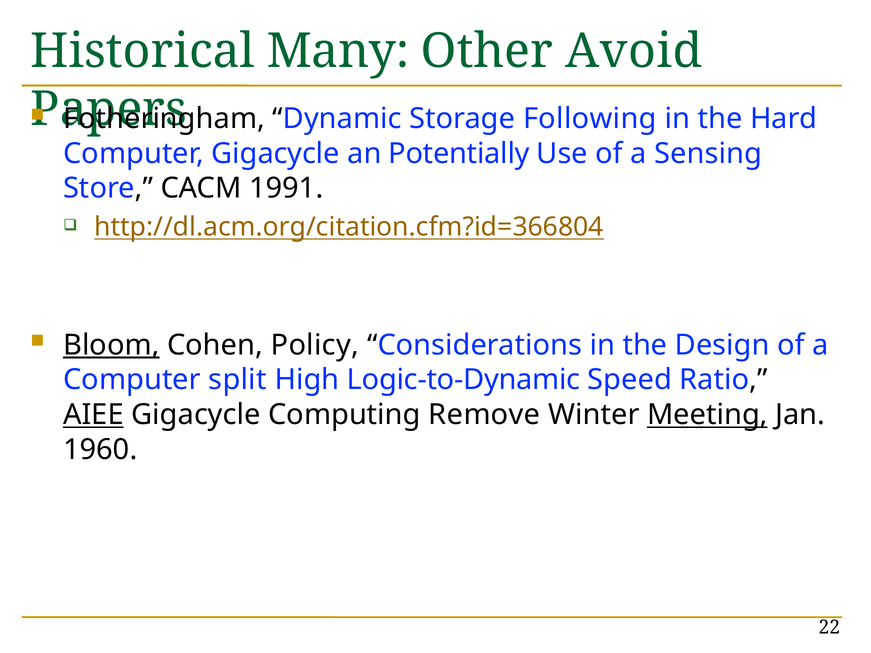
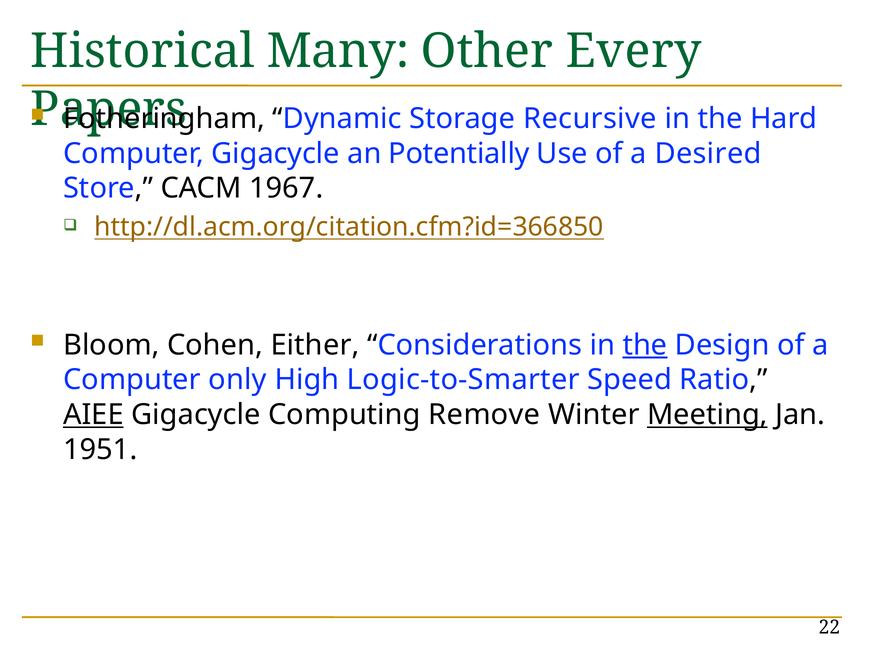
Avoid: Avoid -> Every (634, 51)
Following: Following -> Recursive (590, 119)
Sensing: Sensing -> Desired (708, 154)
1991: 1991 -> 1967 (286, 188)
http://dl.acm.org/citation.cfm?id=366804: http://dl.acm.org/citation.cfm?id=366804 -> http://dl.acm.org/citation.cfm?id=366850 (349, 227)
Bloom underline: present -> none (111, 345)
Policy: Policy -> Either (315, 345)
the underline: none -> present (645, 345)
split: split -> only (238, 380)
Logic-to-Dynamic: Logic-to-Dynamic -> Logic-to-Smarter (463, 380)
1960: 1960 -> 1951 (100, 450)
